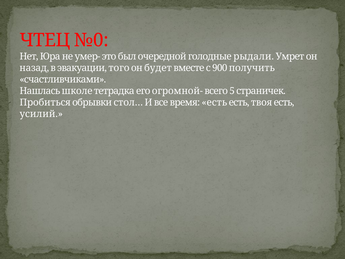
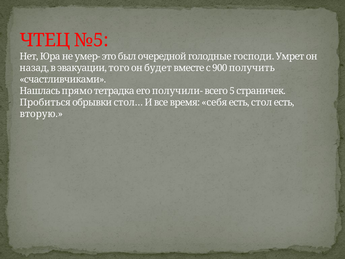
№0: №0 -> №5 (91, 40)
рыдали: рыдали -> господи (254, 56)
школе: школе -> прямо (77, 91)
огромной-: огромной- -> получили- (177, 91)
время есть: есть -> себя (214, 102)
твоя: твоя -> стол (262, 102)
усилий: усилий -> вторую (41, 114)
